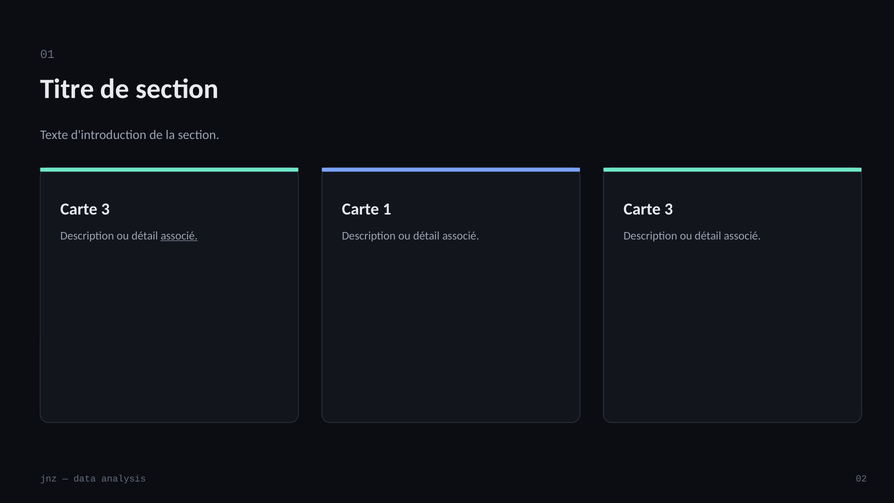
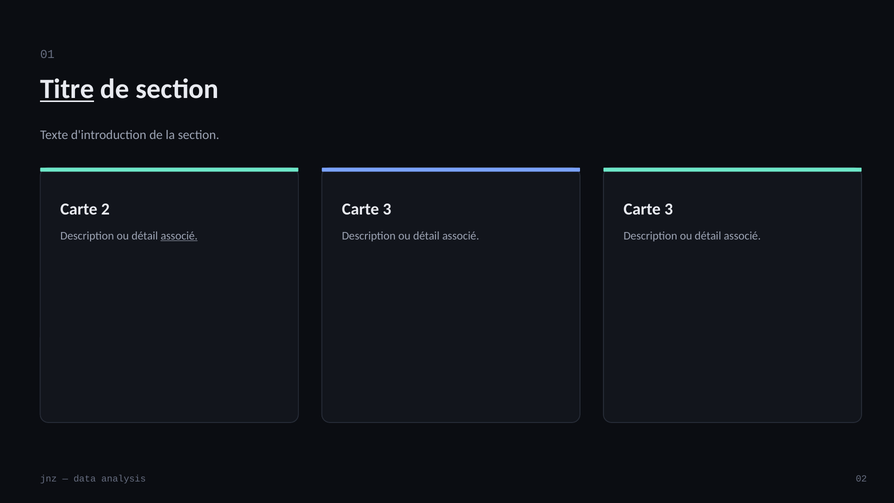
Titre underline: none -> present (67, 89)
3: 3 -> 2 (105, 209)
1: 1 -> 3 (387, 209)
